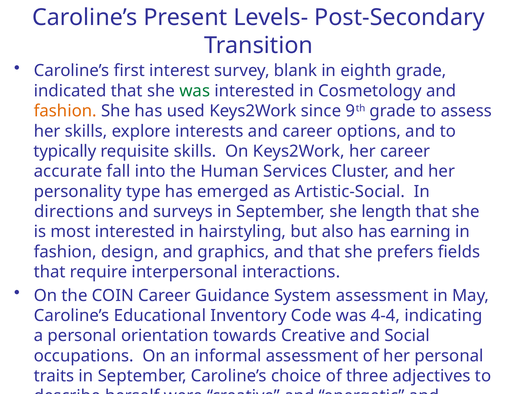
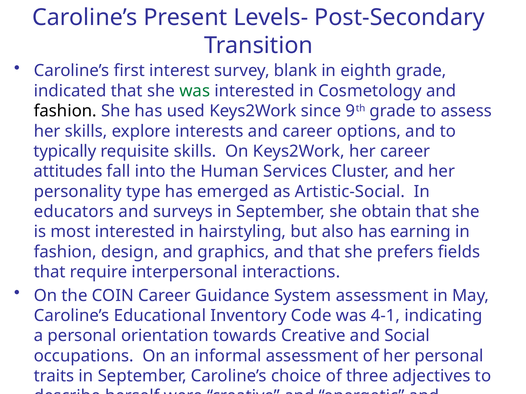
fashion colour: orange -> black (65, 111)
accurate: accurate -> attitudes (68, 172)
directions: directions -> educators (74, 212)
length: length -> obtain (387, 212)
4-4: 4-4 -> 4-1 (386, 316)
